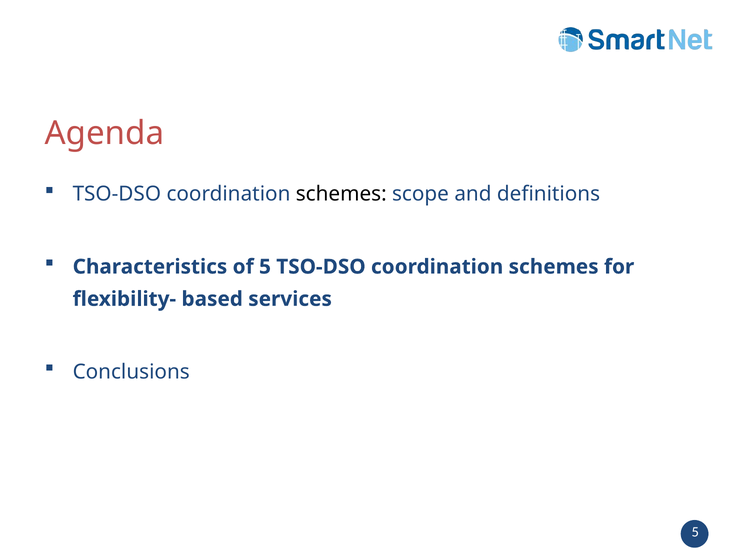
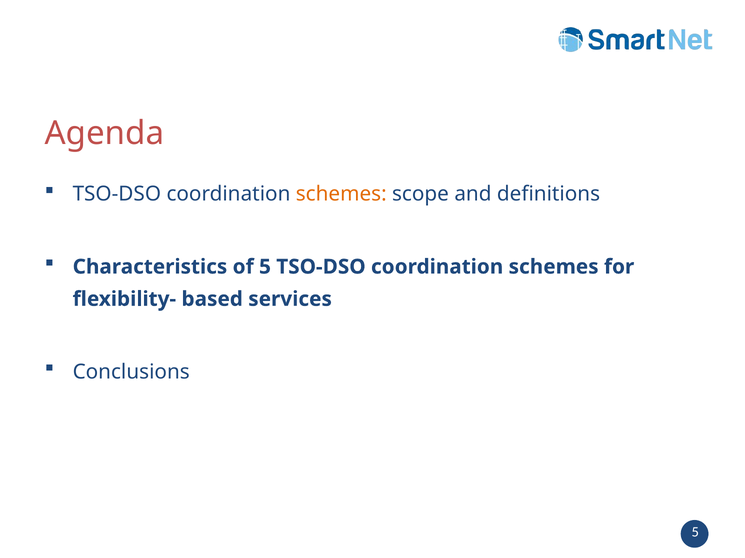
schemes colour: black -> orange (341, 194)
